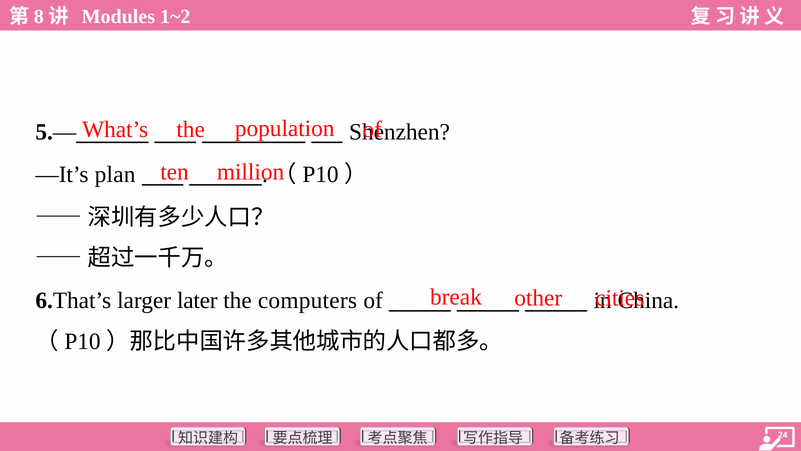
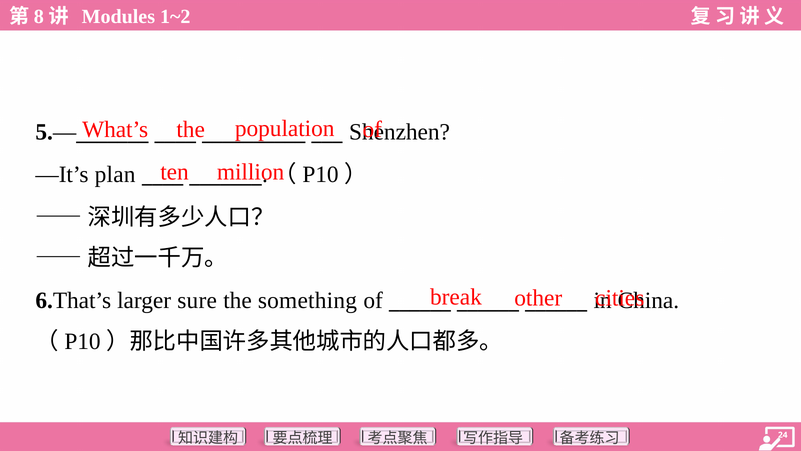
later: later -> sure (197, 300)
computers: computers -> something (307, 300)
